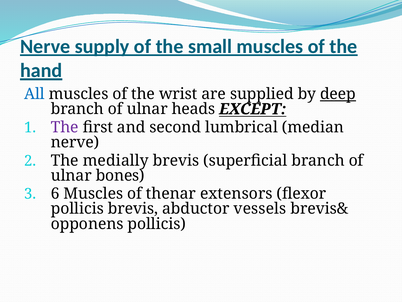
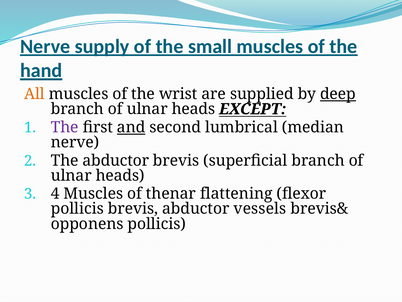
All colour: blue -> orange (34, 94)
and underline: none -> present (131, 127)
The medially: medially -> abductor (116, 160)
bones: bones -> heads (120, 175)
6: 6 -> 4 (55, 193)
extensors: extensors -> flattening (236, 193)
